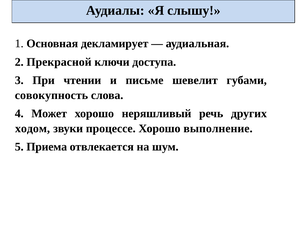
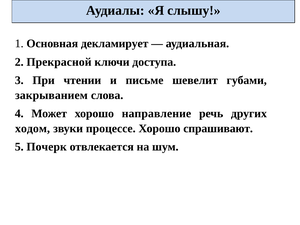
совокупность: совокупность -> закрыванием (51, 95)
неряшливый: неряшливый -> направление (156, 114)
выполнение: выполнение -> спрашивают (218, 129)
Приема: Приема -> Почерк (47, 147)
